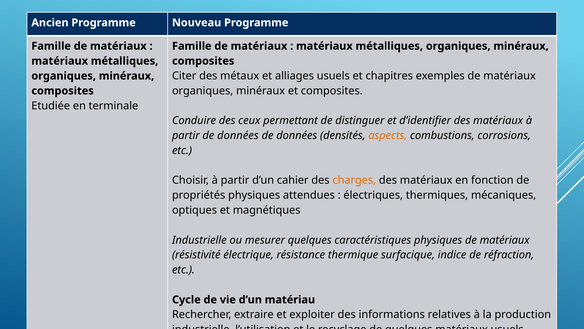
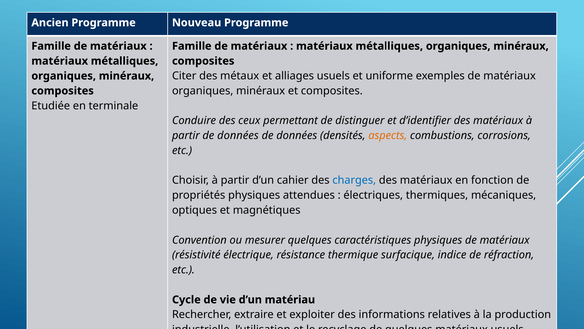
chapitres: chapitres -> uniforme (389, 76)
charges colour: orange -> blue (354, 180)
Industrielle: Industrielle -> Convention (199, 240)
